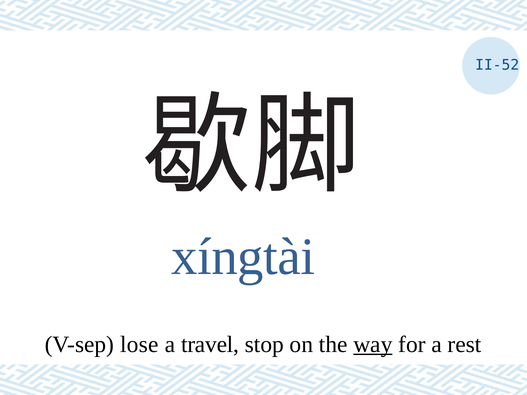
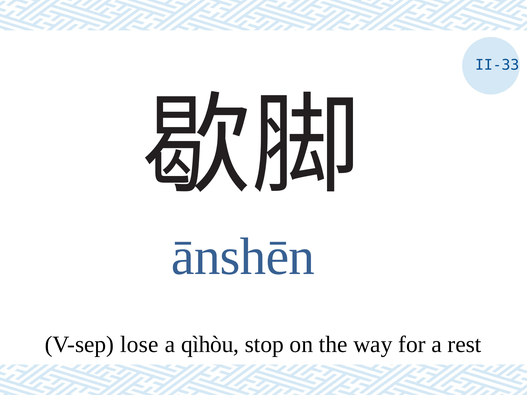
II-52: II-52 -> II-33 (497, 65)
xíngtài: xíngtài -> ānshēn (243, 257)
travel: travel -> qìhòu (210, 345)
way underline: present -> none (373, 345)
